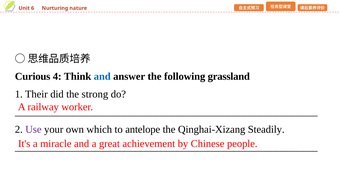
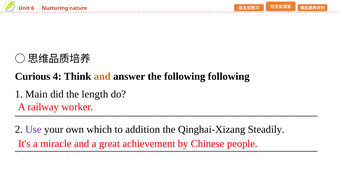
and colour: blue -> orange (102, 76)
following grassland: grassland -> following (229, 76)
Their: Their -> Main (36, 94)
strong: strong -> length (95, 94)
antelope: antelope -> addition (143, 129)
